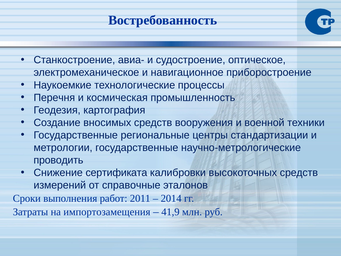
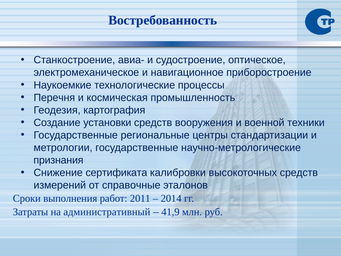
вносимых: вносимых -> установки (107, 122)
проводить: проводить -> признания (58, 160)
импортозамещения: импортозамещения -> административный (107, 212)
